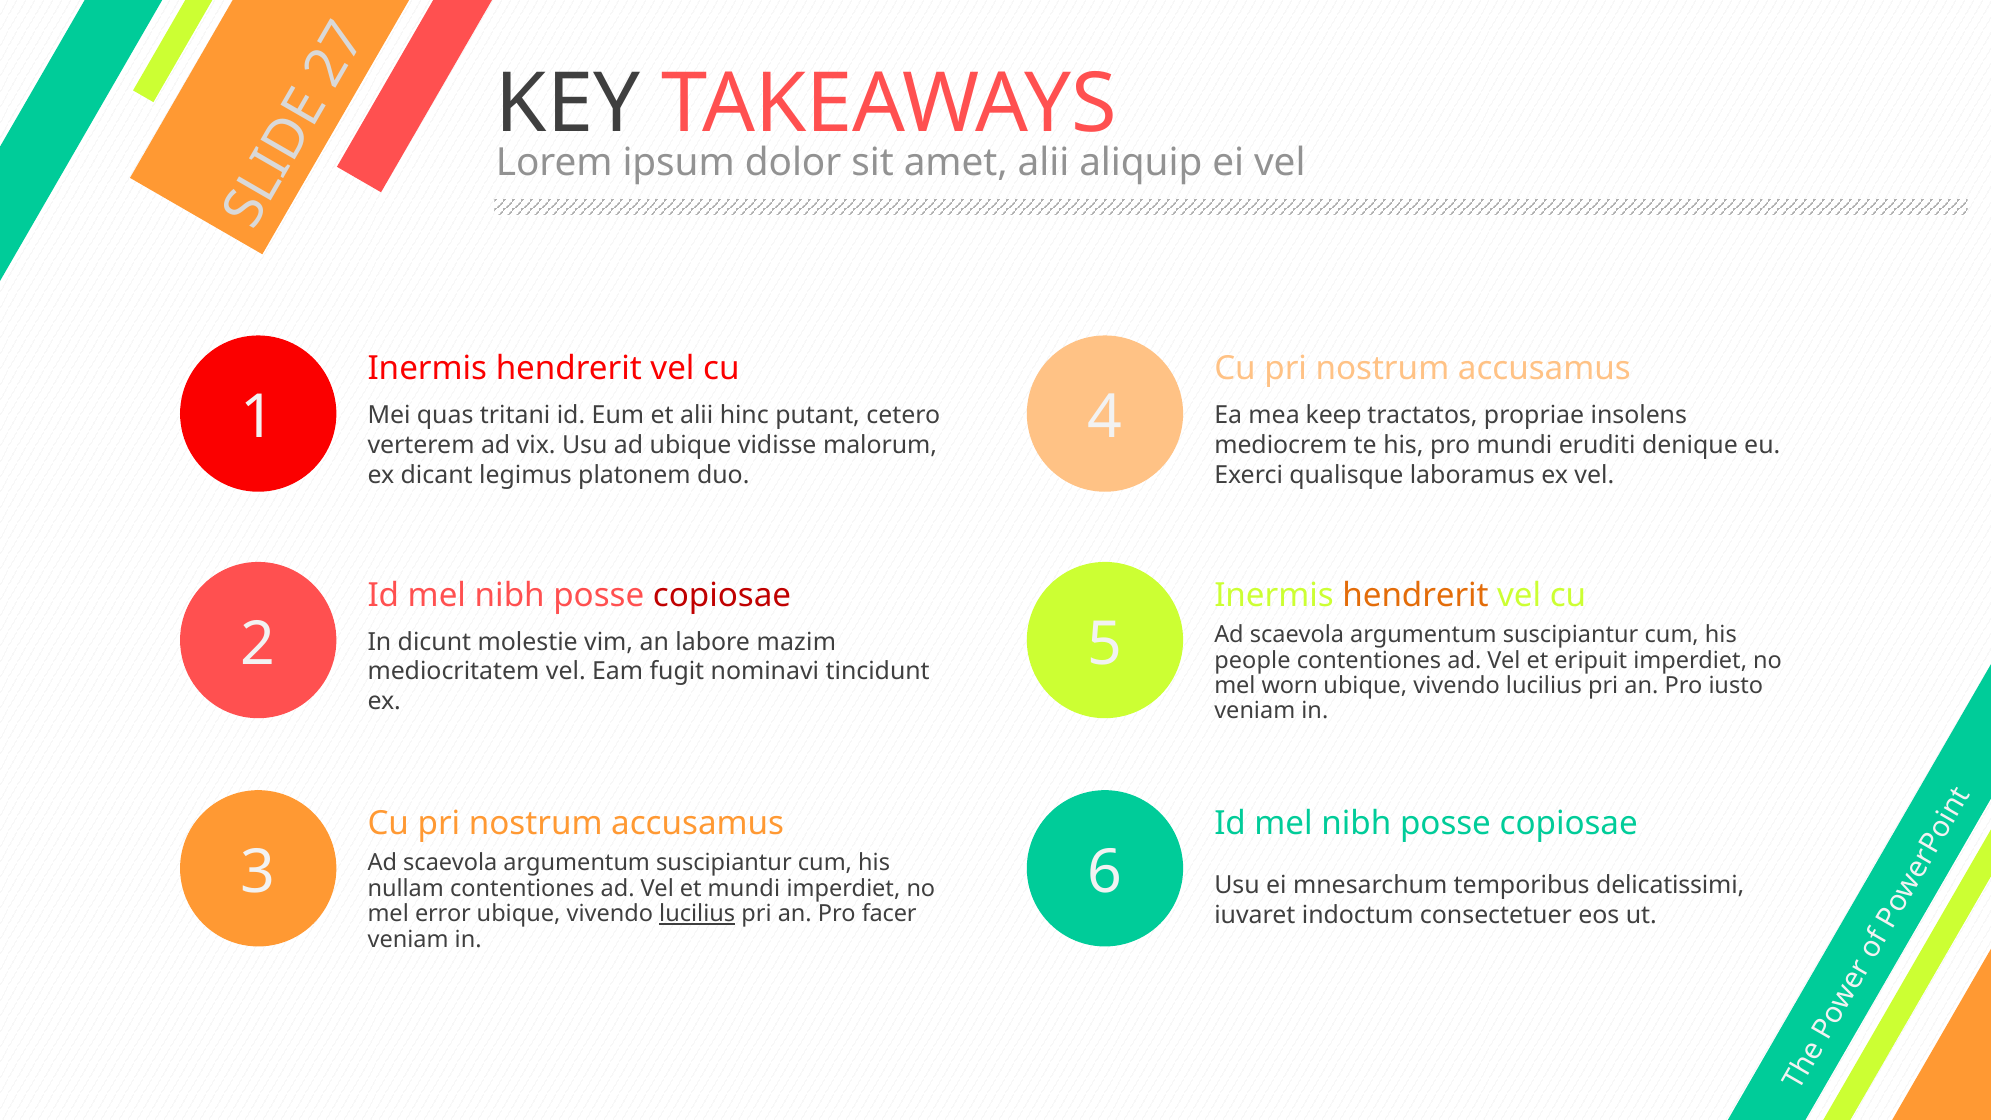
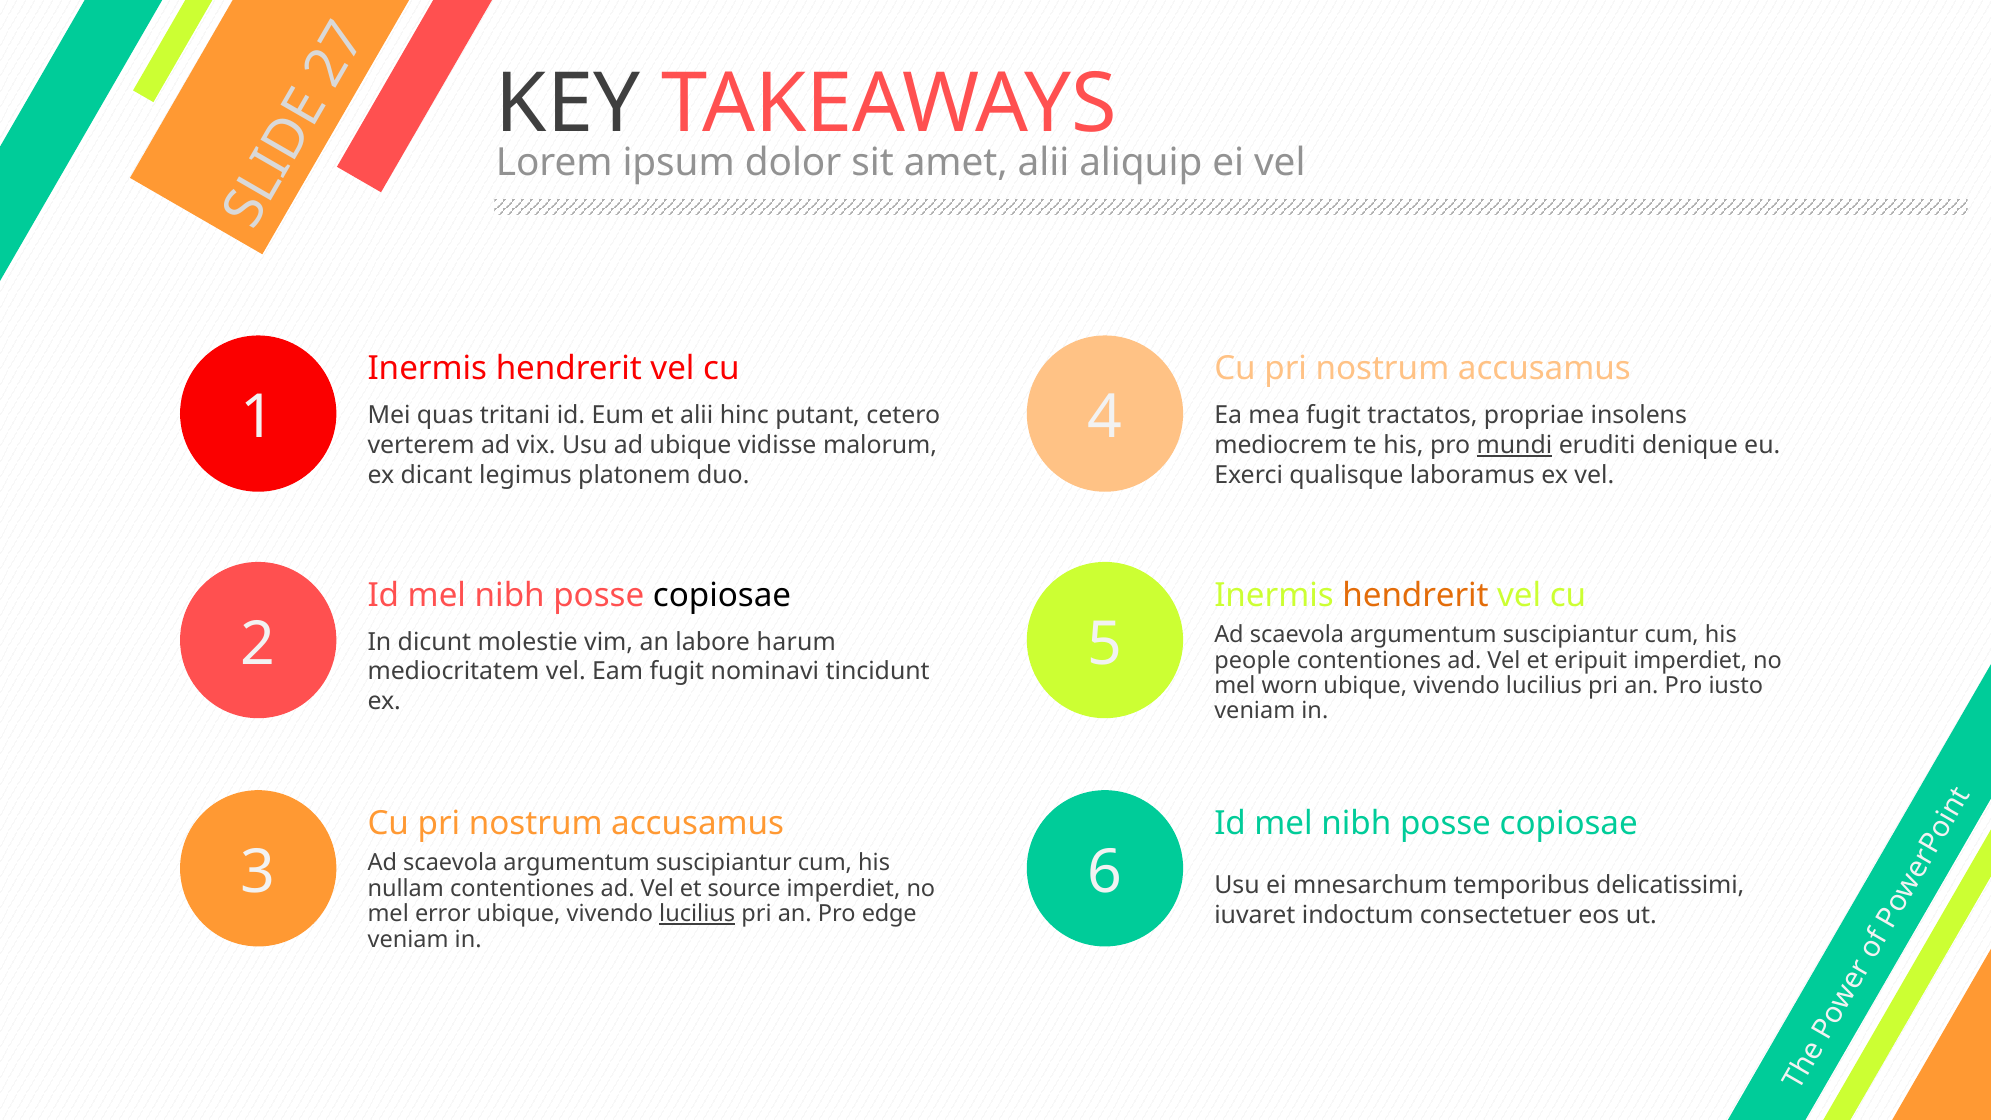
mea keep: keep -> fugit (1334, 415)
mundi underline: none -> present (1514, 445)
copiosae colour: red -> black (722, 595)
mazim: mazim -> harum (796, 642)
et mundi: mundi -> source (744, 889)
facer: facer -> edge (889, 914)
